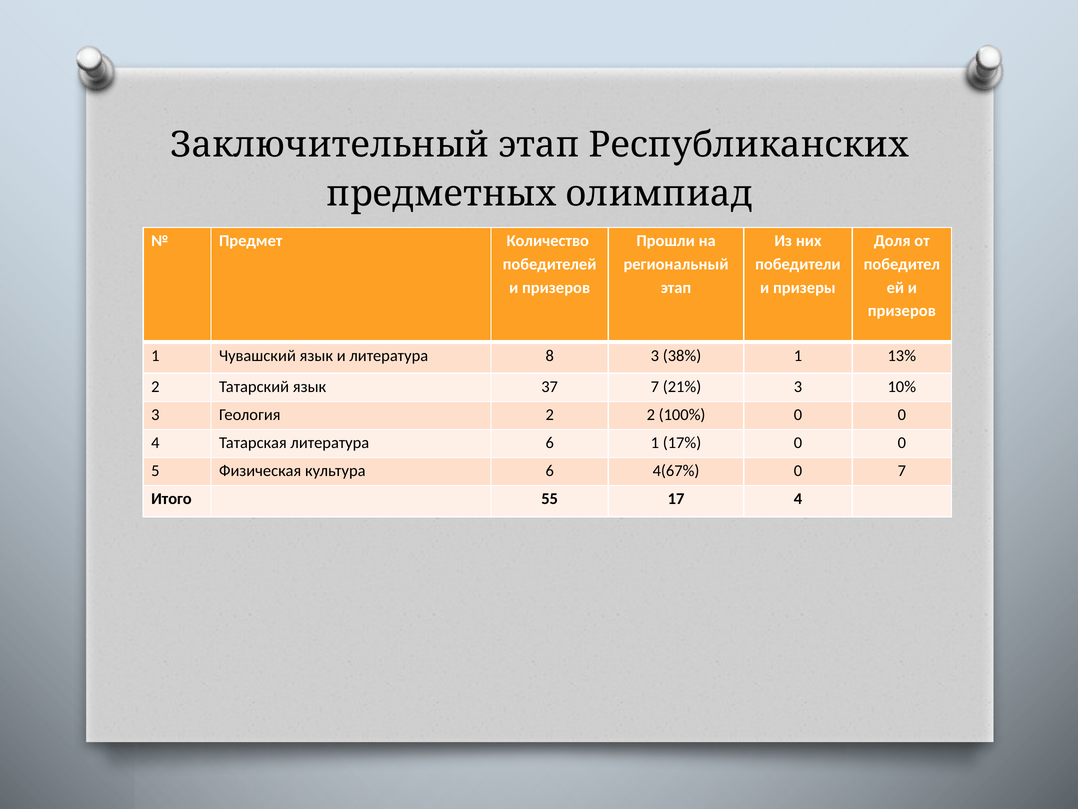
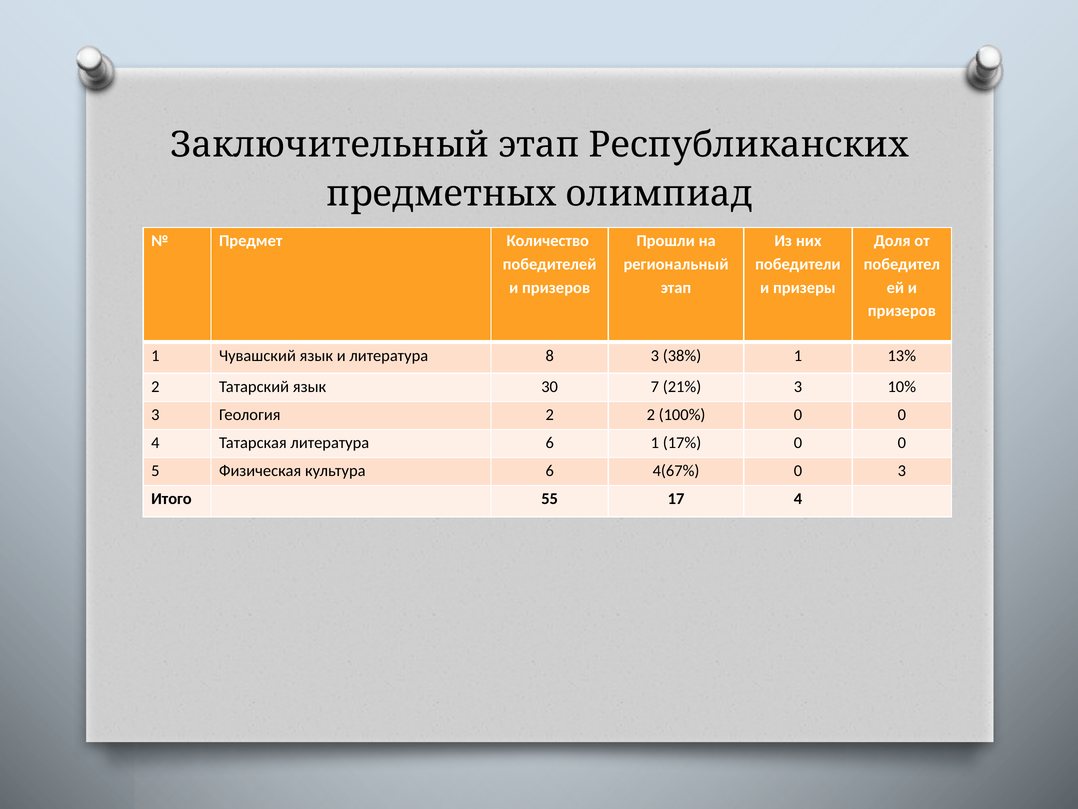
37: 37 -> 30 (550, 387)
0 7: 7 -> 3 (902, 471)
